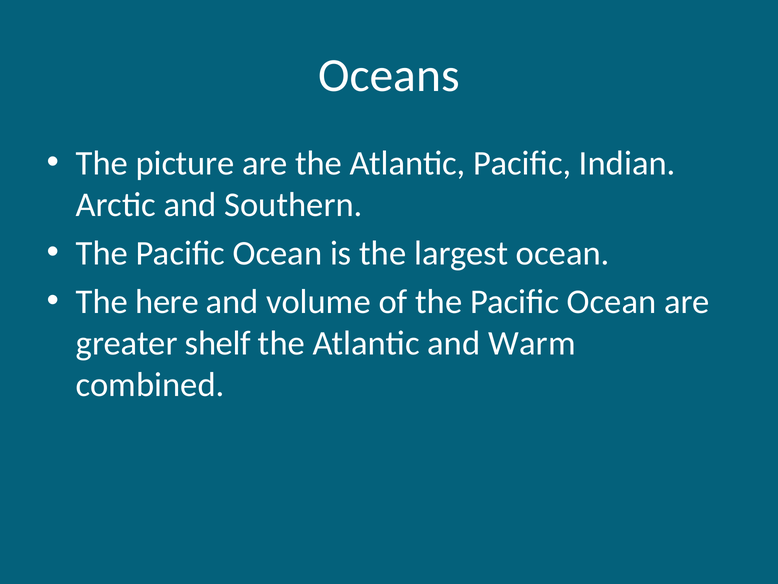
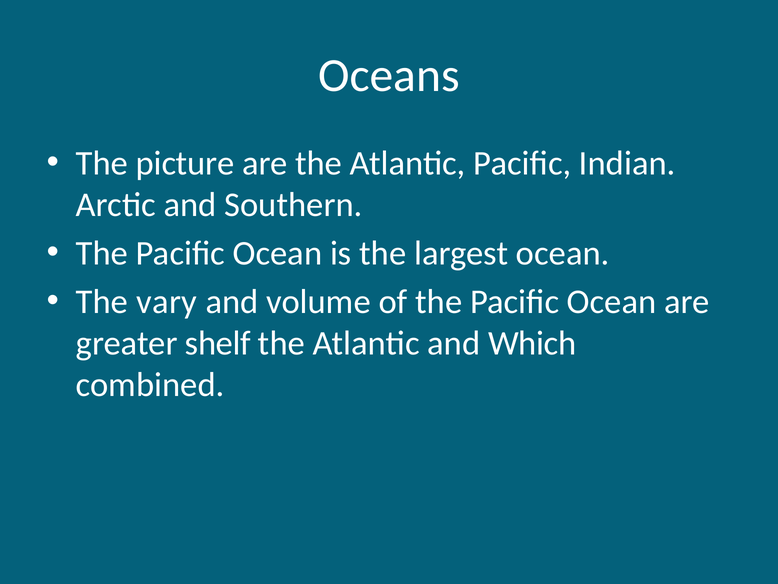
here: here -> vary (167, 302)
Warm: Warm -> Which (532, 343)
